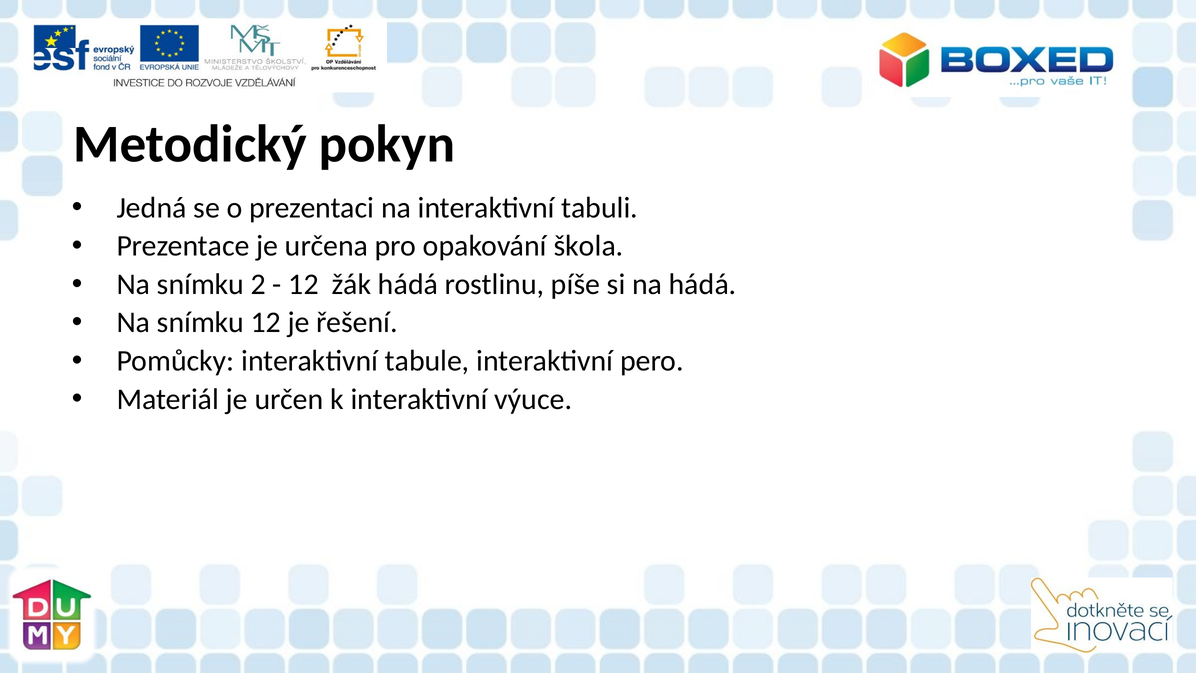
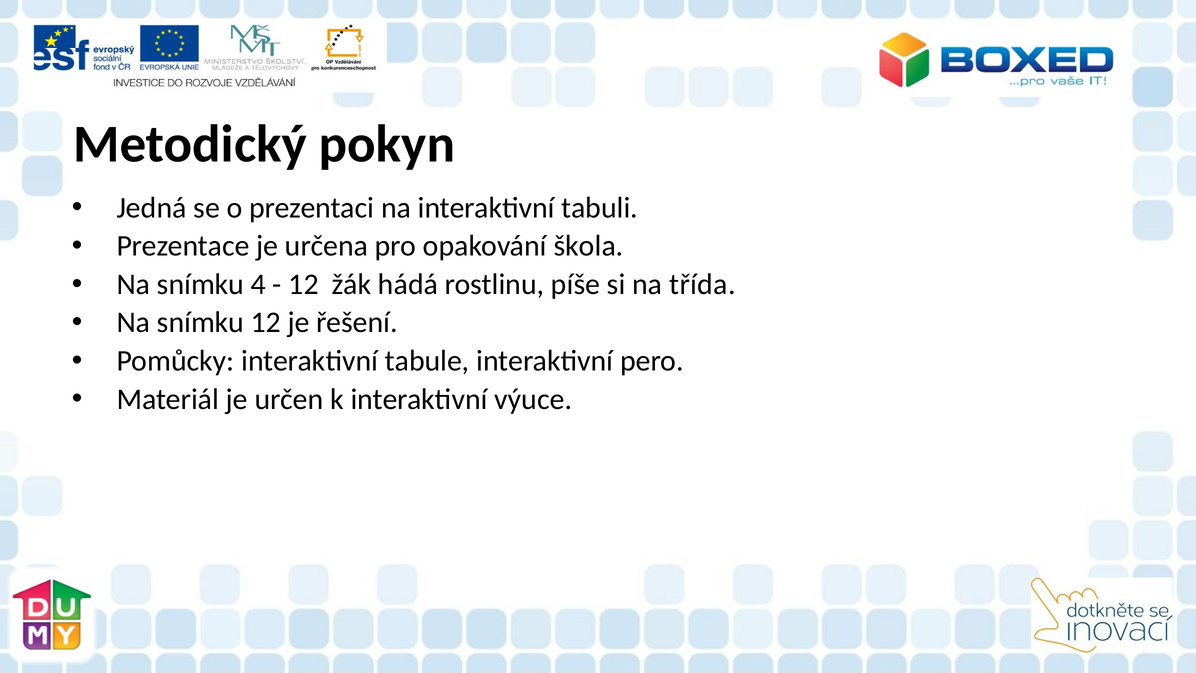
2: 2 -> 4 (258, 284)
na hádá: hádá -> třída (702, 284)
